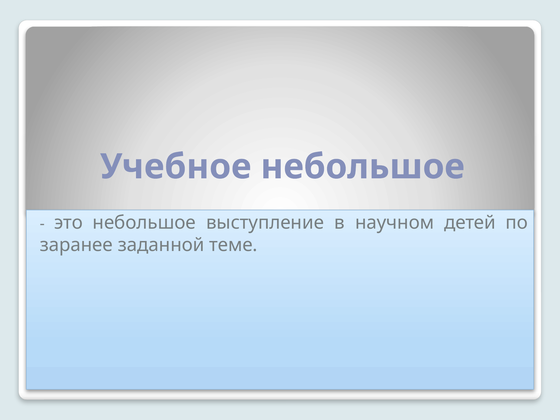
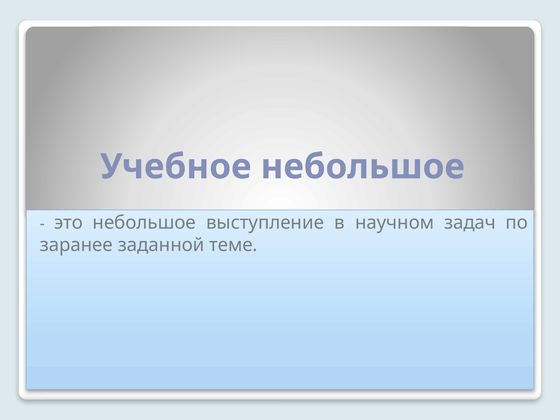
детей: детей -> задач (470, 223)
